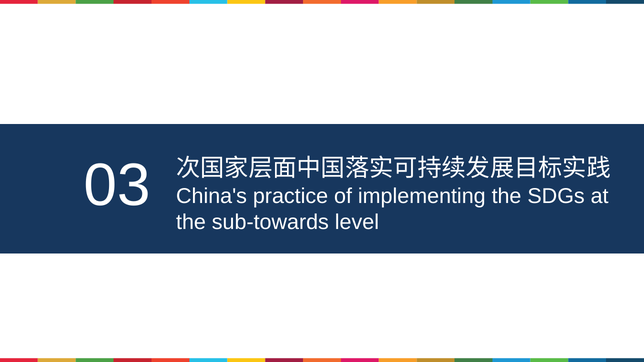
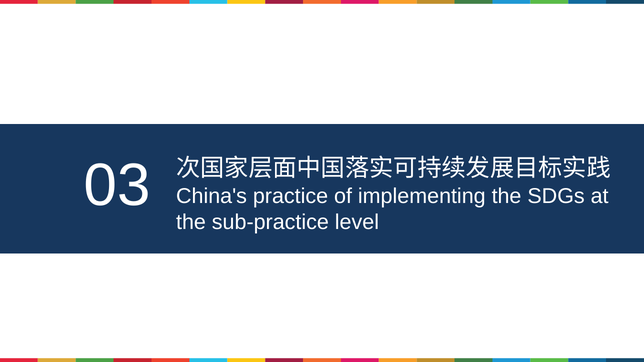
sub-towards: sub-towards -> sub-practice (270, 222)
